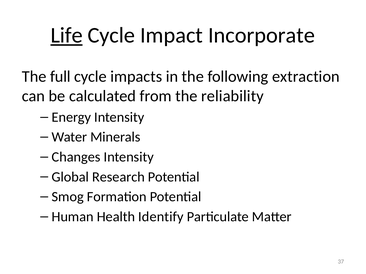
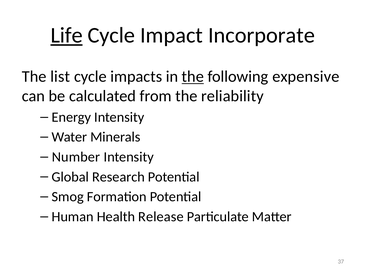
full: full -> list (60, 77)
the underline: none -> present (193, 77)
extraction: extraction -> expensive (306, 77)
Changes: Changes -> Number (76, 157)
Identify: Identify -> Release (161, 217)
